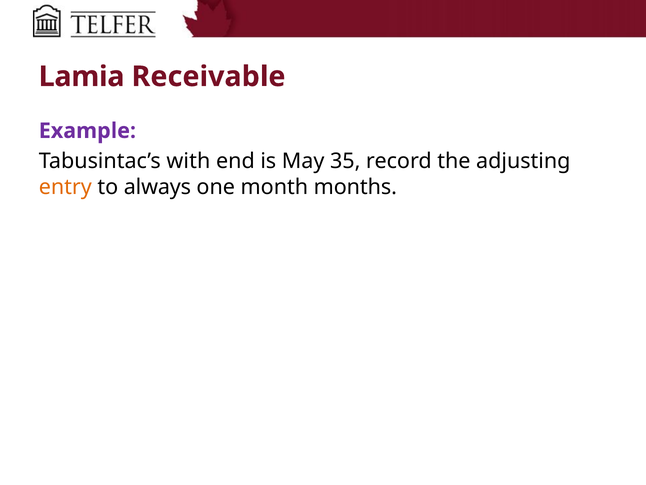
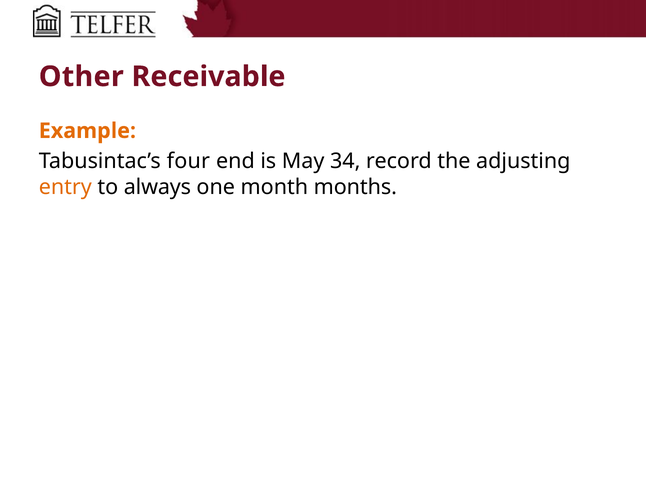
Lamia: Lamia -> Other (81, 77)
Example colour: purple -> orange (87, 131)
with: with -> four (188, 161)
35: 35 -> 34 (345, 161)
